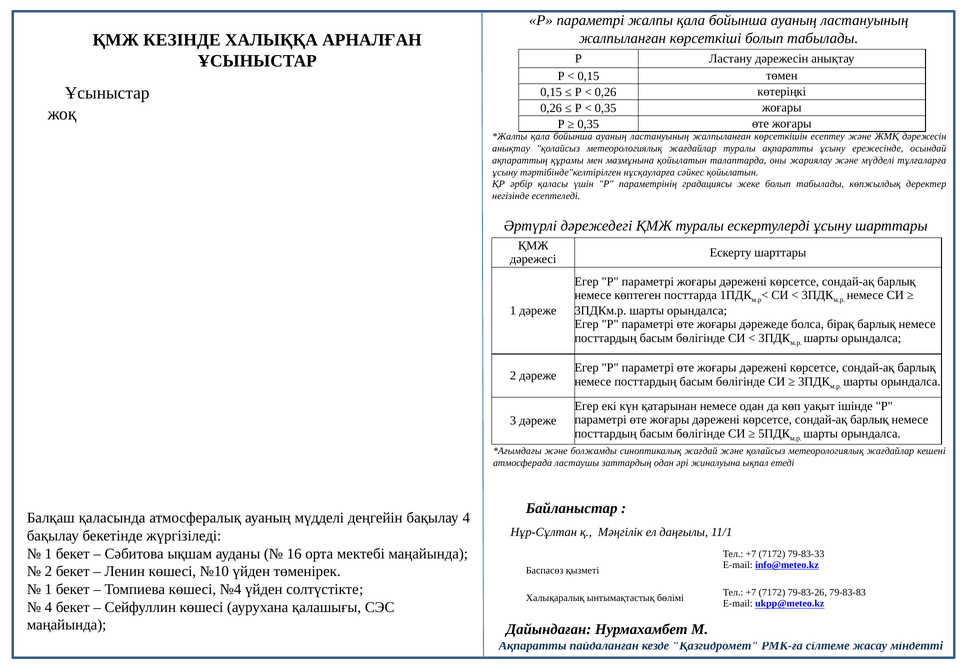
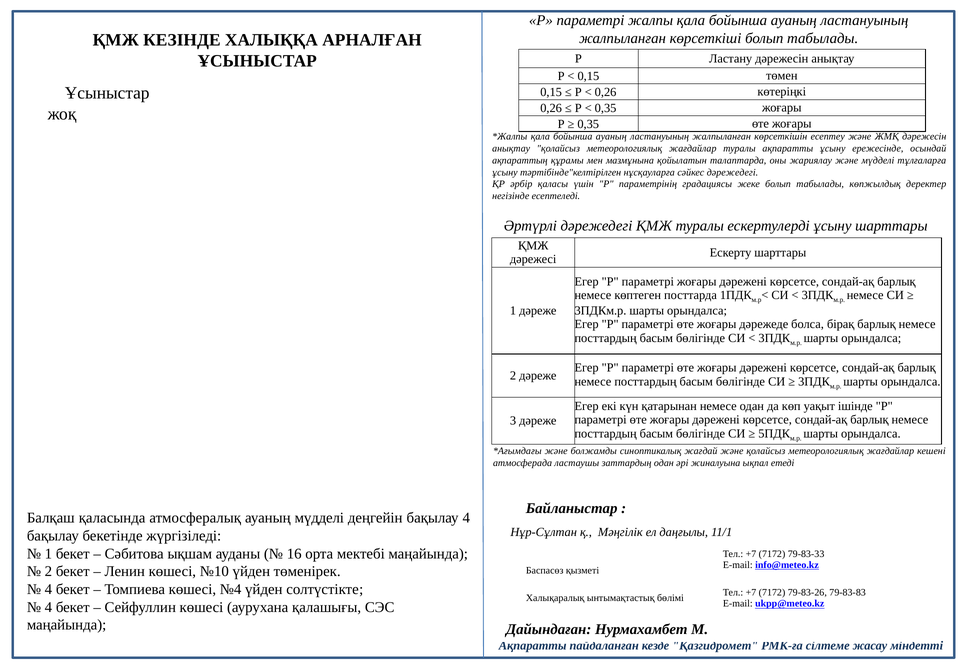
сәйкес қойылатын: қойылатын -> дәрежедегі (732, 172)
1: 1 -> 4 (48, 590)
